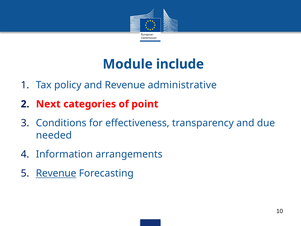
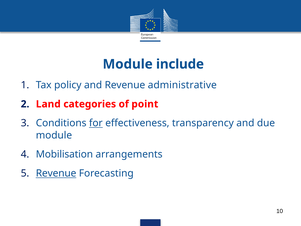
Next: Next -> Land (48, 104)
for underline: none -> present (96, 123)
needed: needed -> module (54, 135)
Information: Information -> Mobilisation (64, 154)
